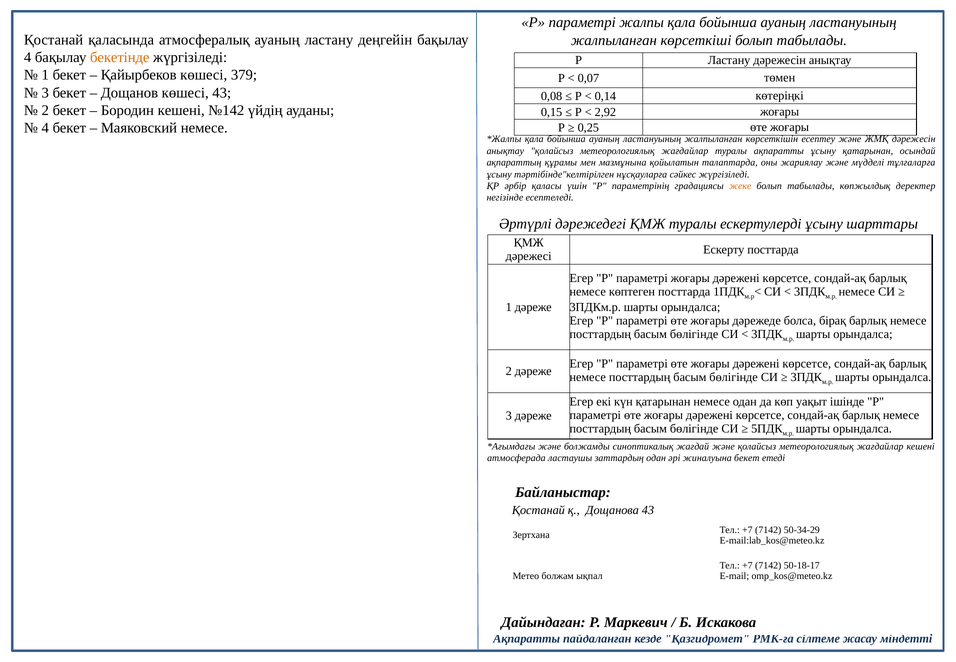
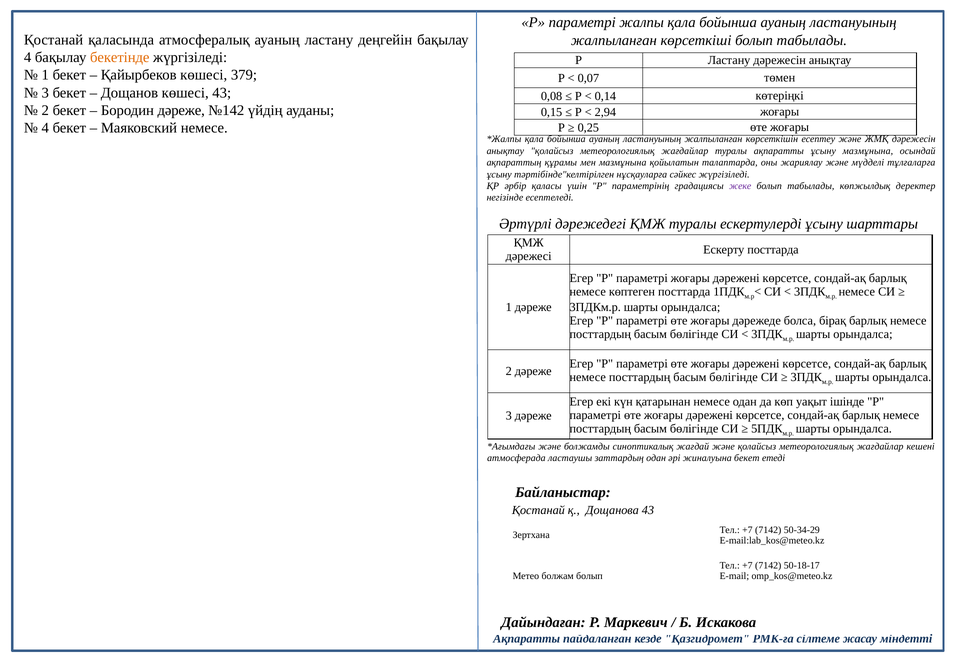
Бородин кешені: кешені -> дәреже (181, 110)
2,92: 2,92 -> 2,94 (605, 112)
ұсыну қатарынан: қатарынан -> мазмұнына (868, 151)
жеке colour: orange -> purple (740, 186)
болжам ықпал: ықпал -> болып (589, 576)
